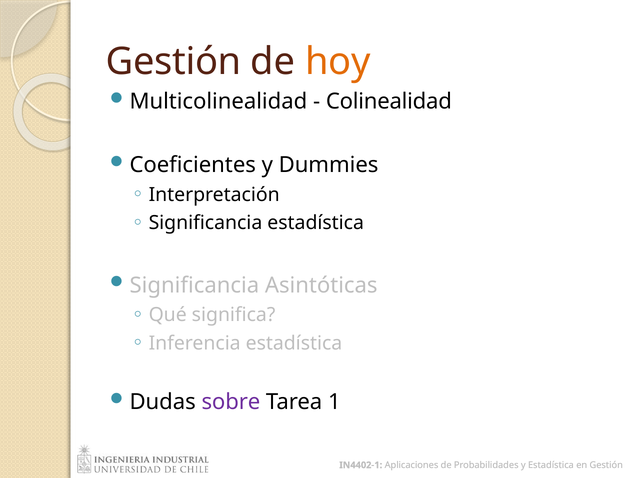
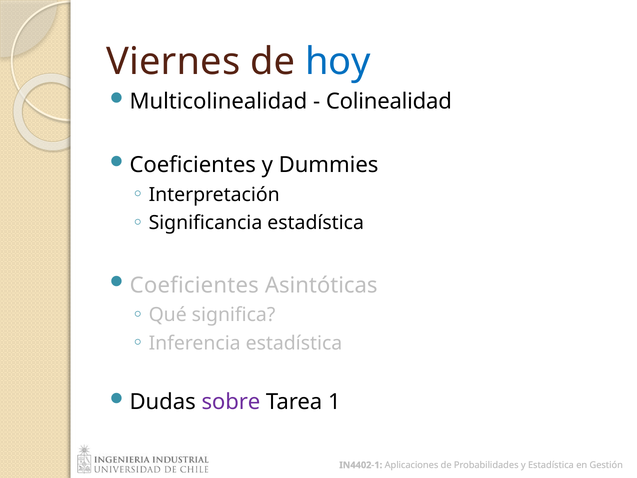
Gestión: Gestión -> Viernes (173, 62)
hoy colour: orange -> blue (338, 62)
Significancia: Significancia -> Coeficientes (194, 285)
